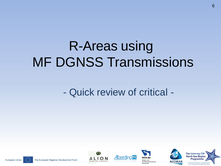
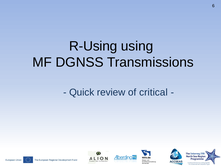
R-Areas: R-Areas -> R-Using (93, 46)
